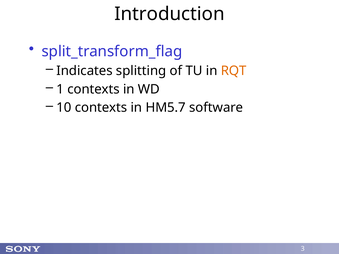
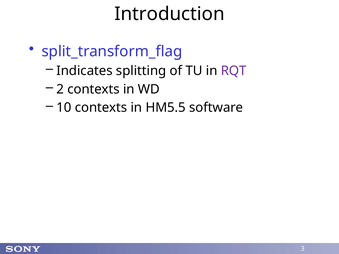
RQT colour: orange -> purple (234, 71)
1: 1 -> 2 (60, 89)
HM5.7: HM5.7 -> HM5.5 (166, 108)
